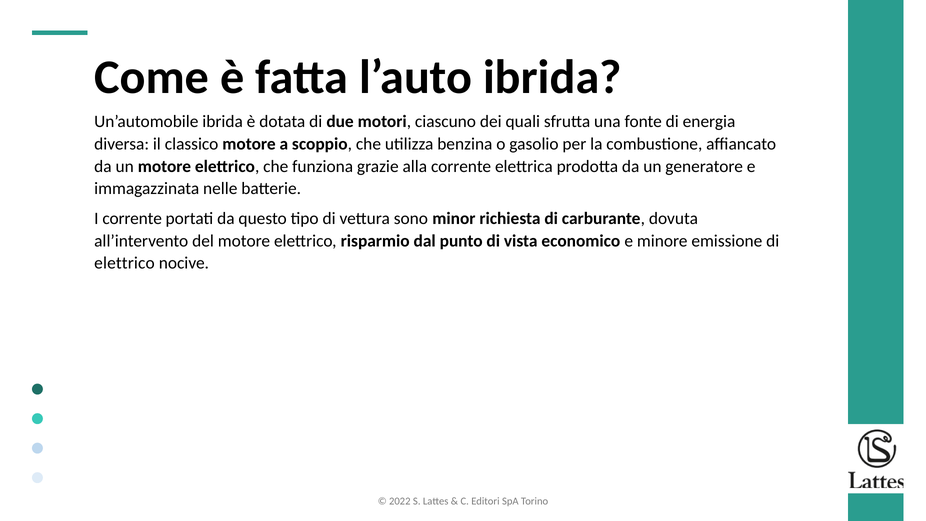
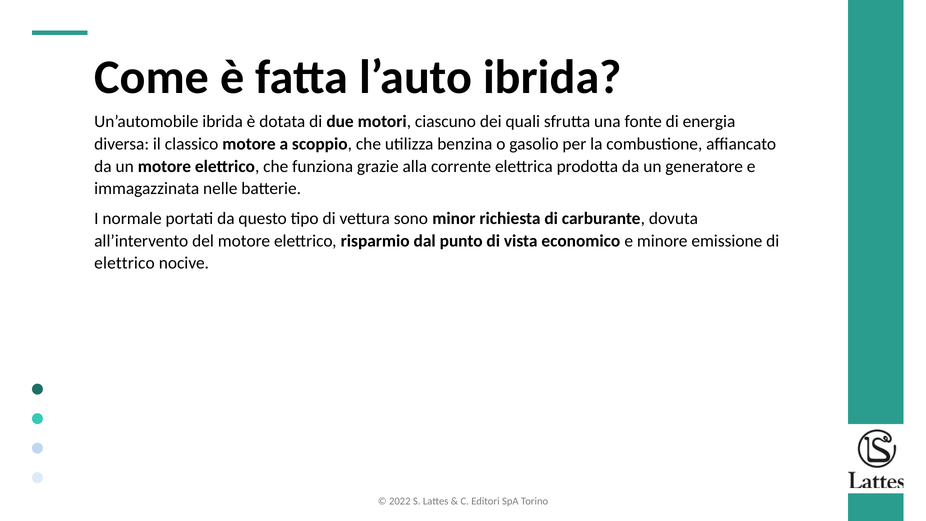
I corrente: corrente -> normale (132, 219)
